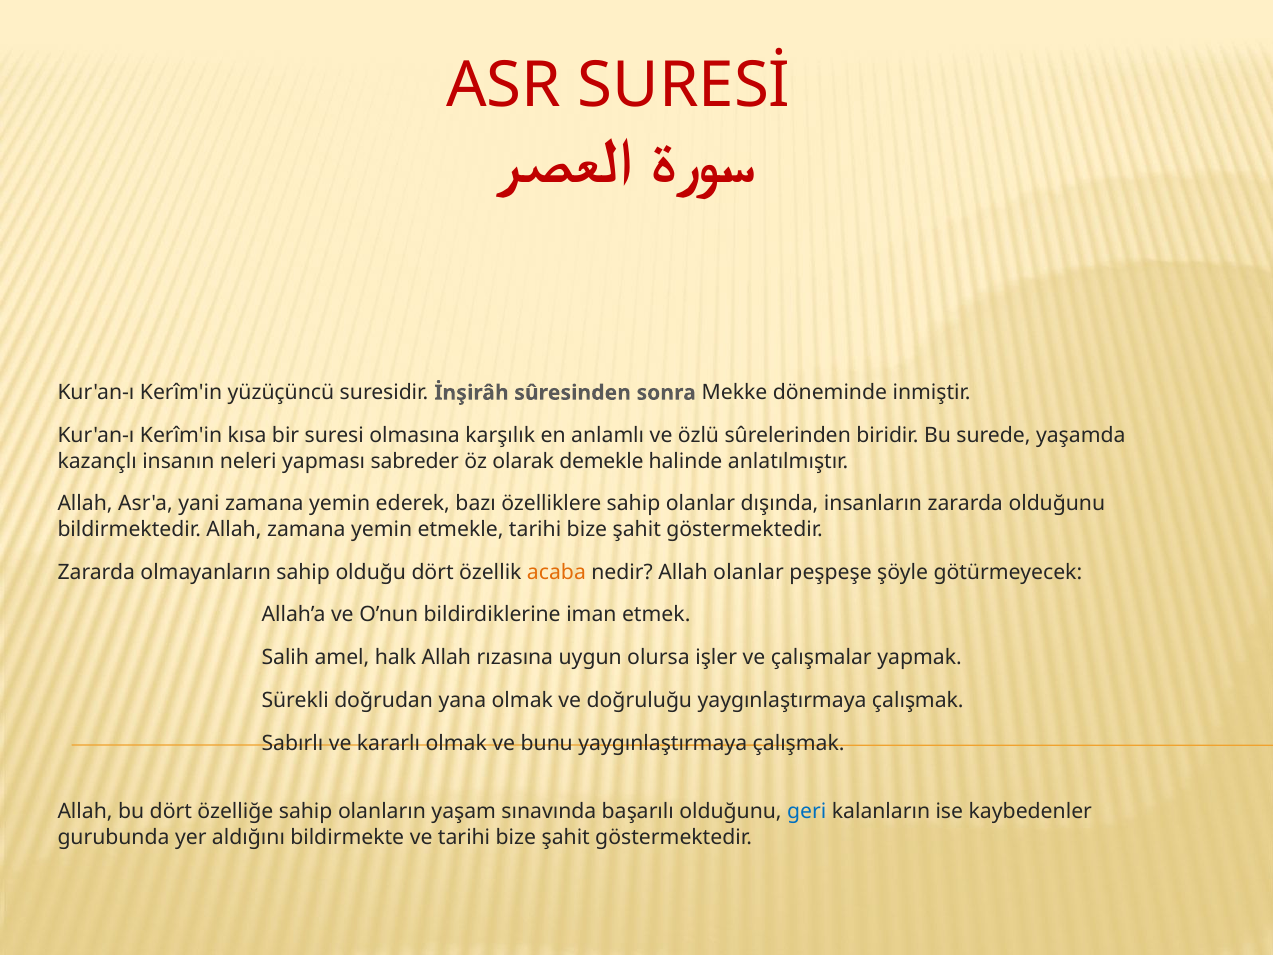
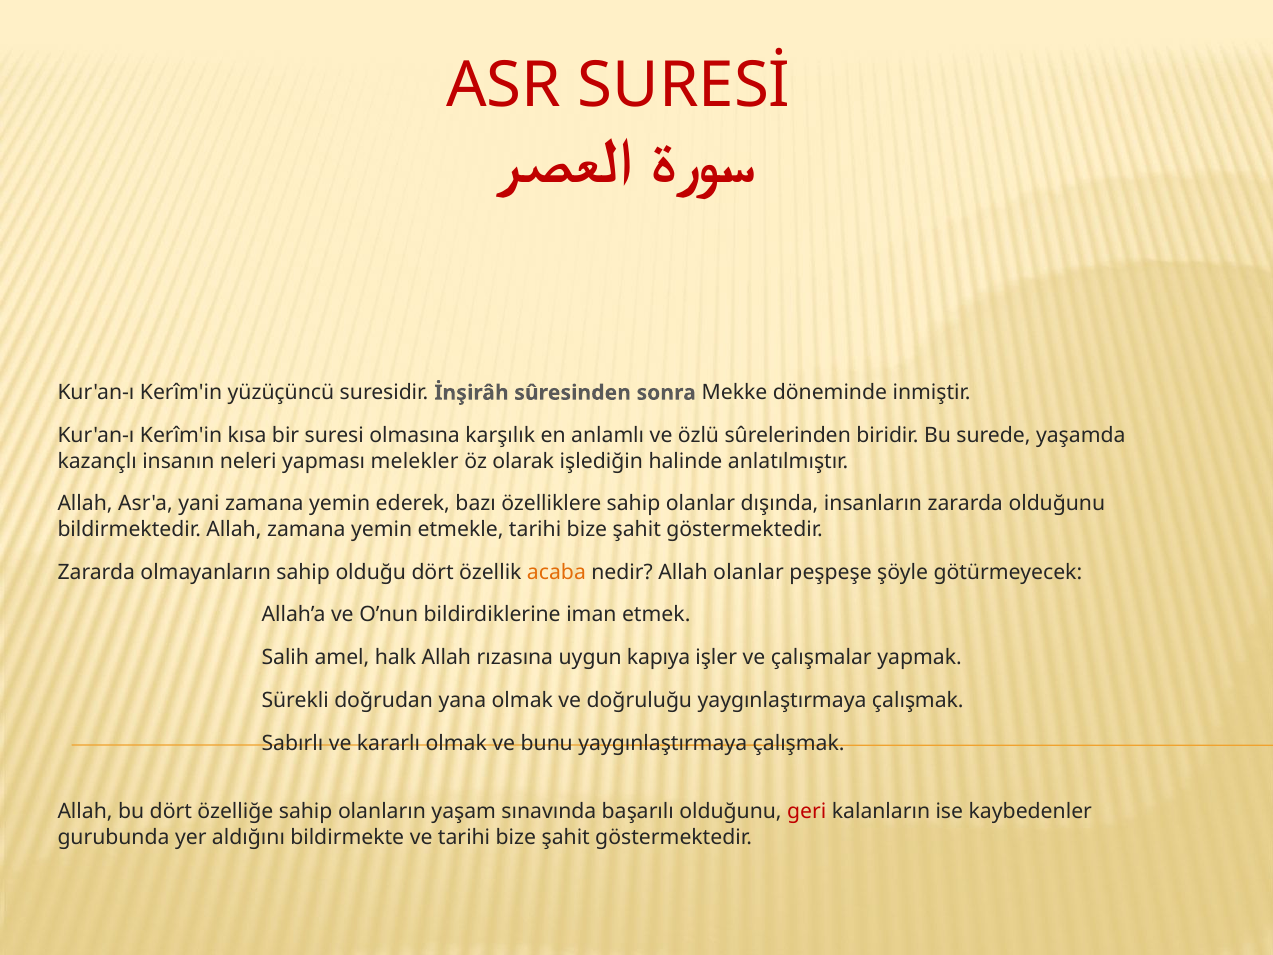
sabreder: sabreder -> melekler (415, 461)
demekle: demekle -> işlediğin (601, 461)
olursa: olursa -> kapıya (659, 658)
geri colour: blue -> red (807, 811)
